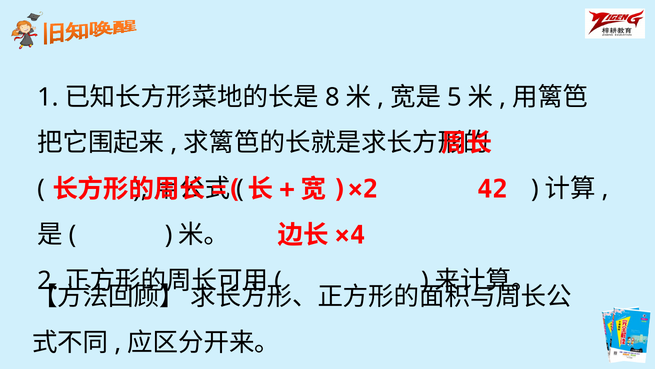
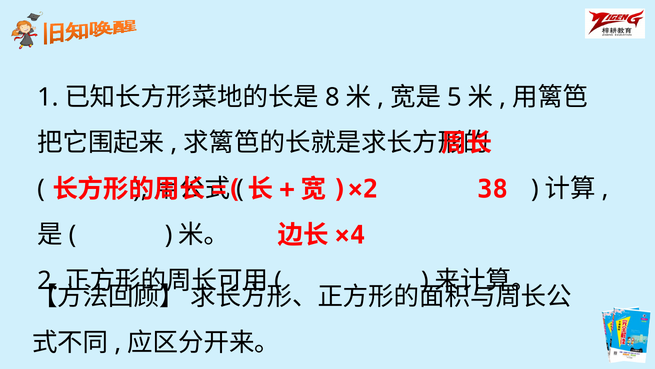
42: 42 -> 38 (493, 189)
